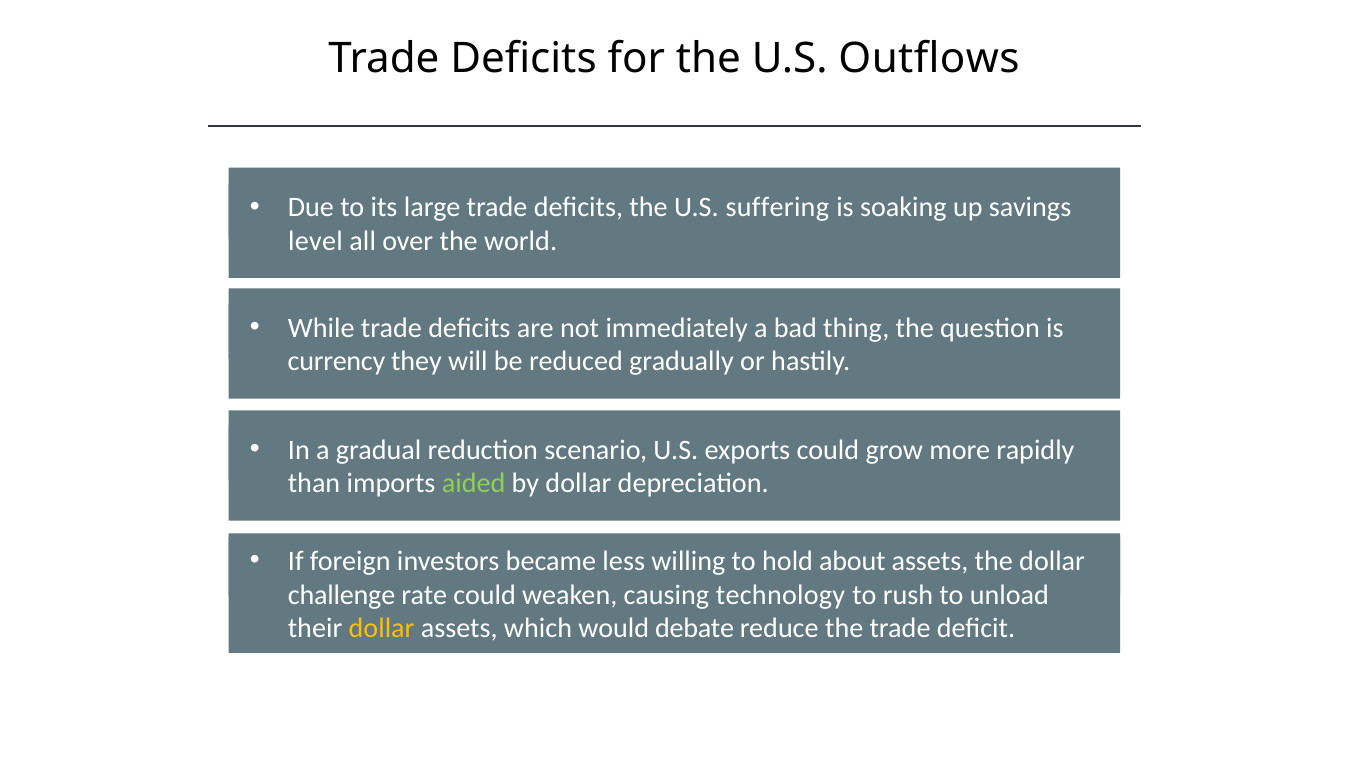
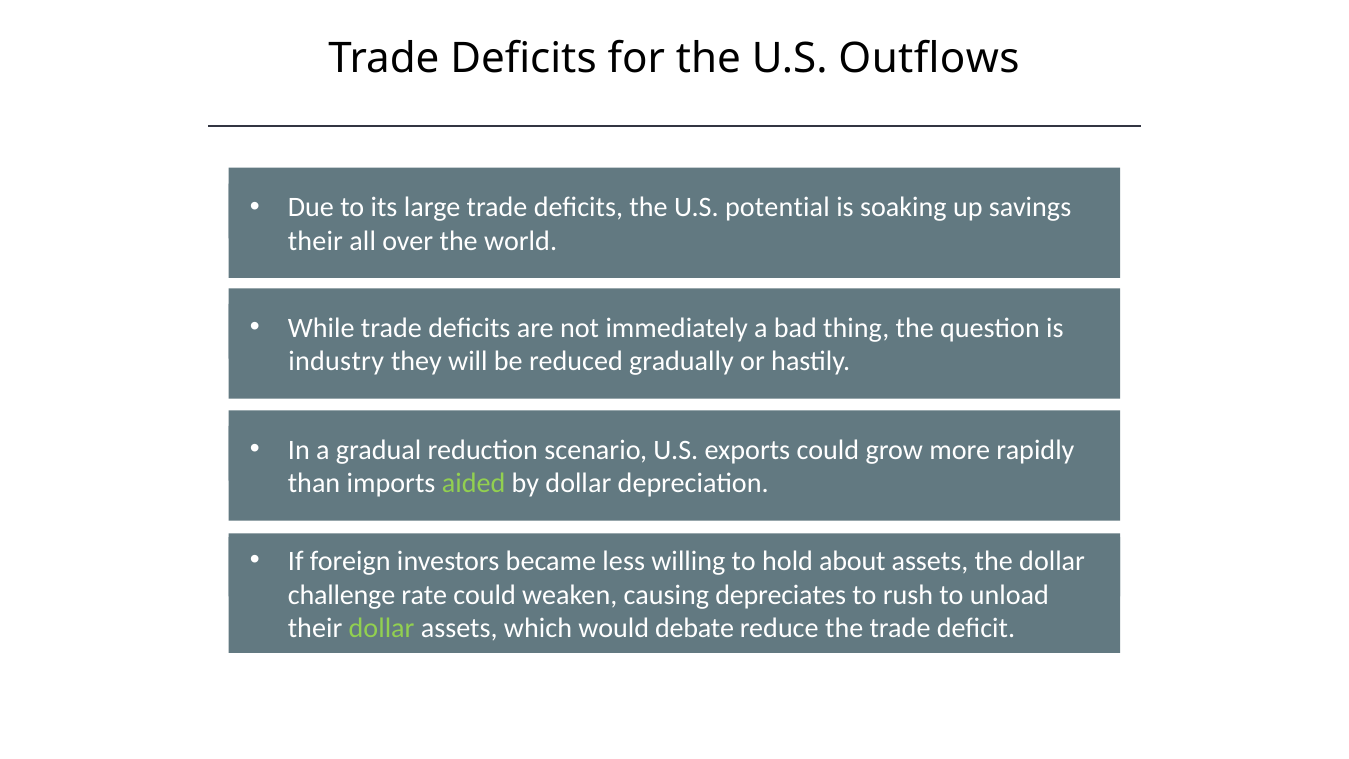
suffering: suffering -> potential (777, 208)
level: level -> their (315, 241)
currency: currency -> industry (336, 362)
technology: technology -> depreciates (781, 595)
dollar colour: yellow -> light green (382, 628)
